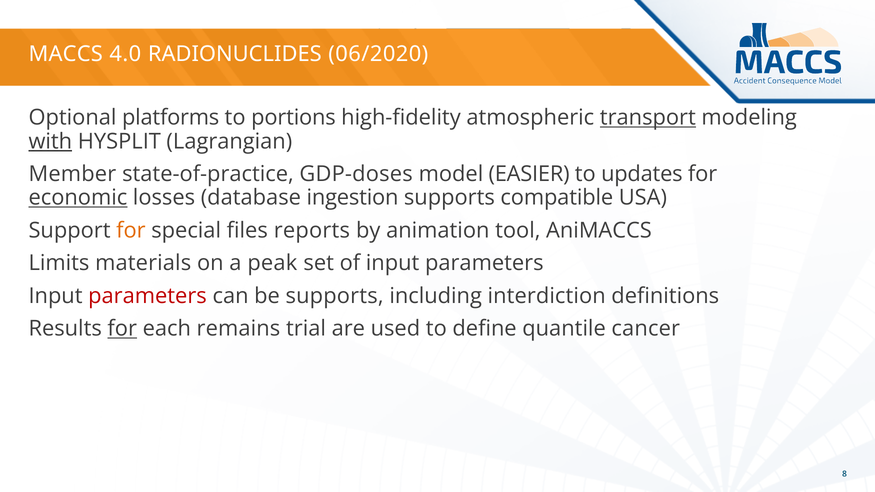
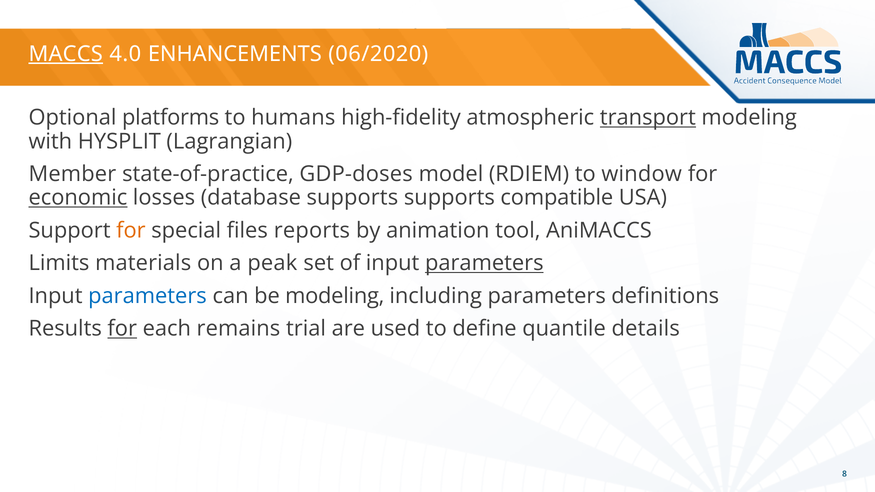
MACCS underline: none -> present (66, 54)
RADIONUCLIDES: RADIONUCLIDES -> ENHANCEMENTS (235, 54)
portions: portions -> humans (293, 118)
with underline: present -> none (50, 141)
EASIER: EASIER -> RDIEM (529, 174)
updates: updates -> window (642, 174)
database ingestion: ingestion -> supports (352, 198)
parameters underline: none -> present (484, 263)
parameters colour: red -> blue (147, 296)
be supports: supports -> modeling (335, 296)
including interdiction: interdiction -> parameters (547, 296)
cancer: cancer -> details (646, 329)
